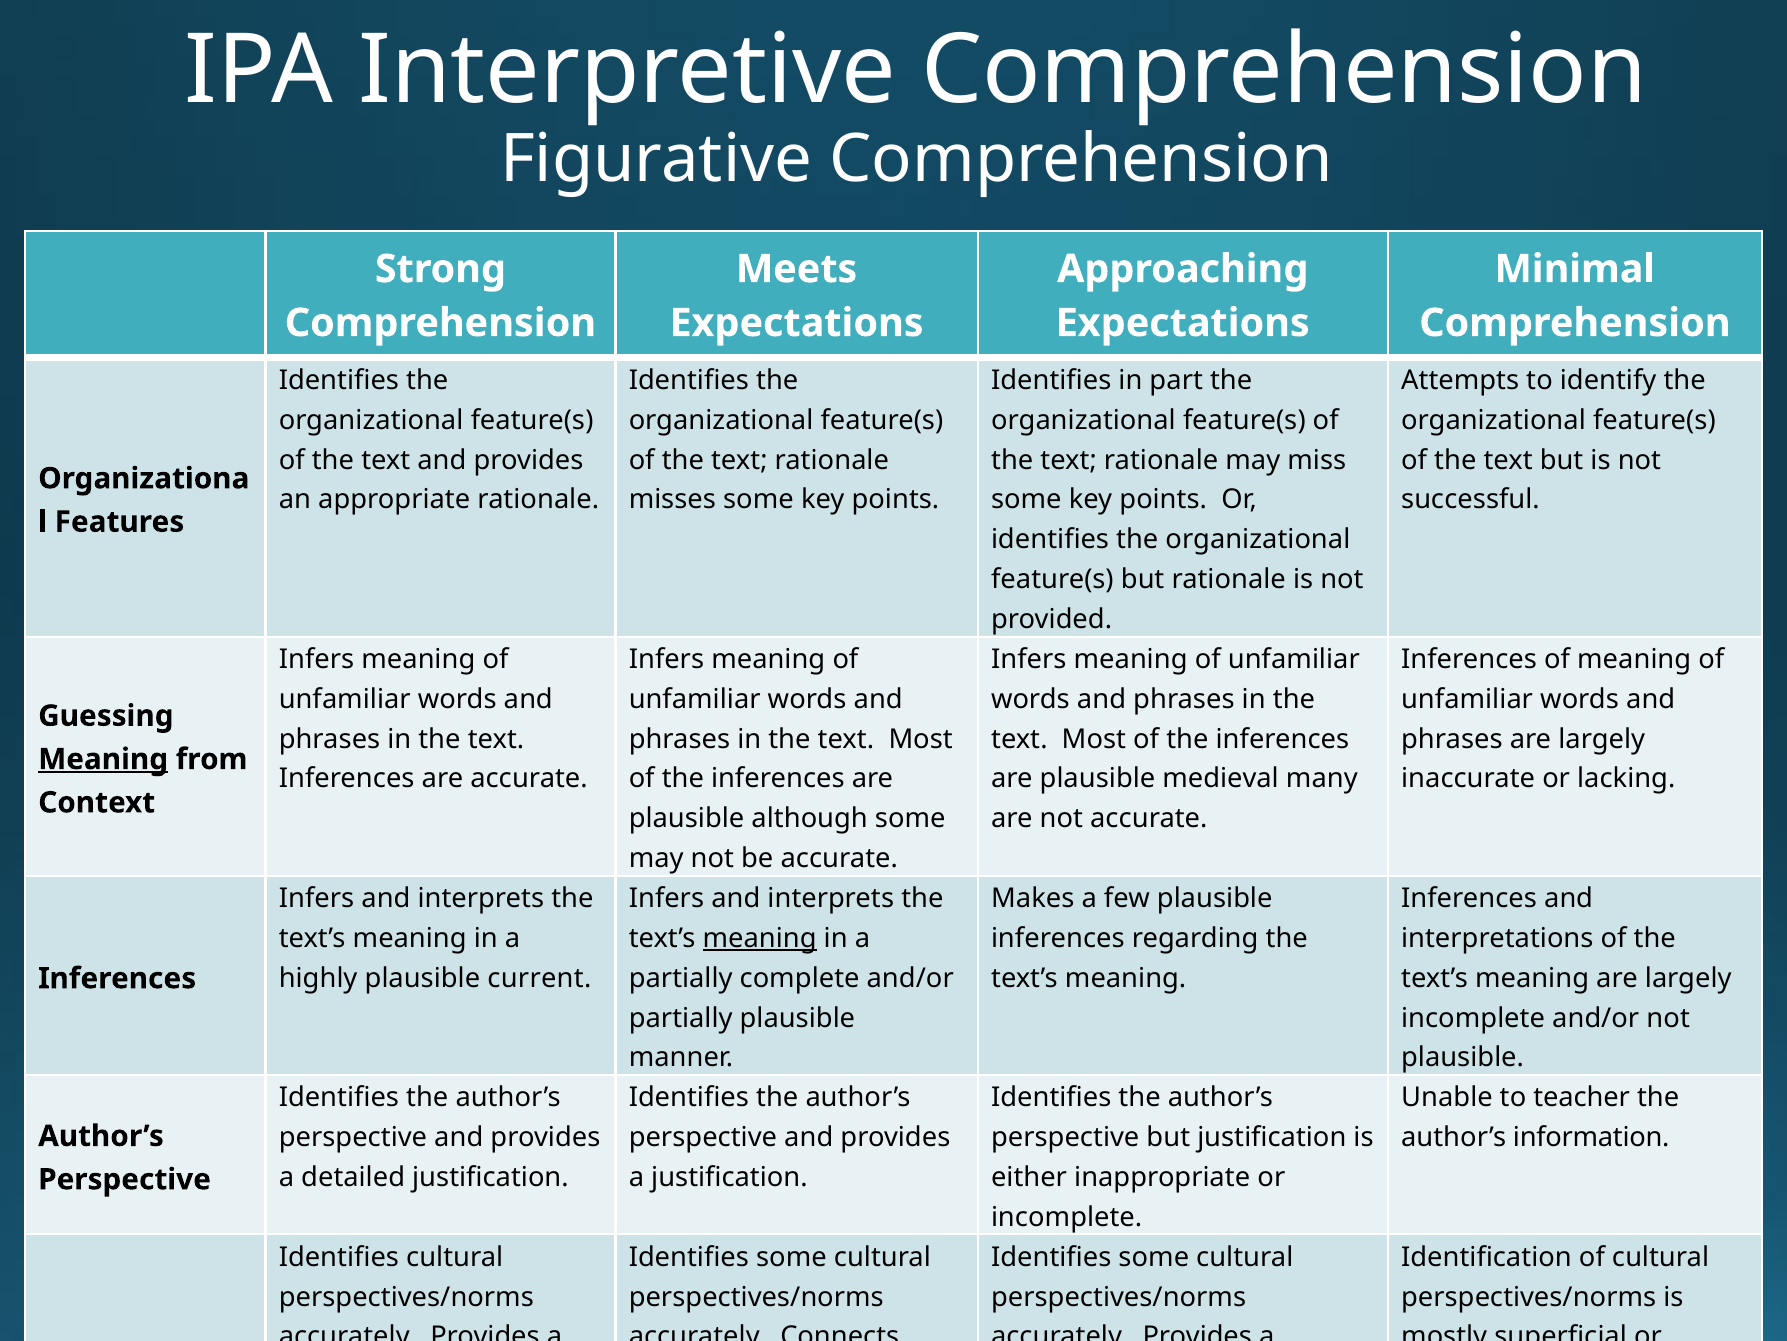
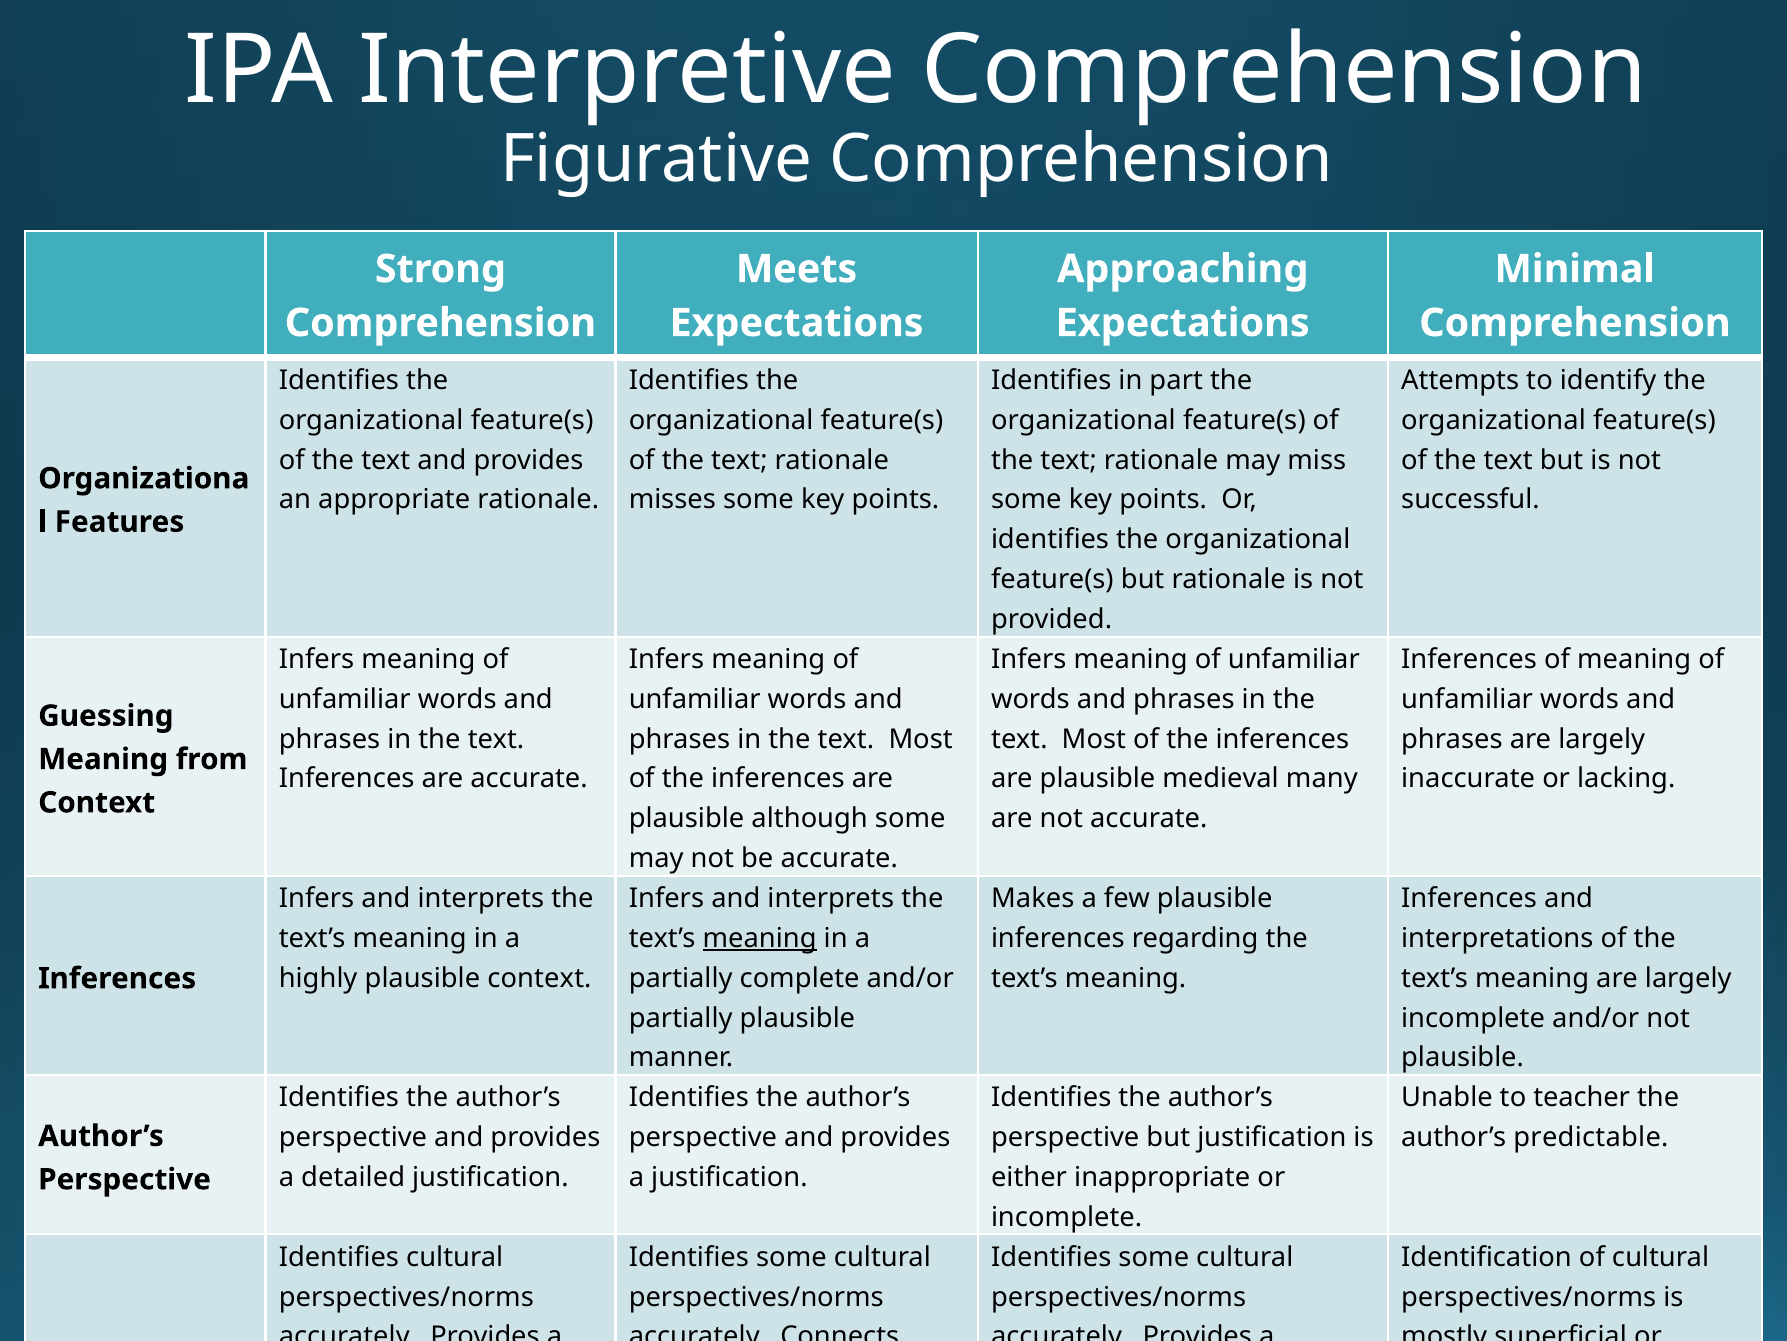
Meaning underline: present -> none (103, 759)
plausible current: current -> context (539, 978)
information: information -> predictable (1591, 1137)
